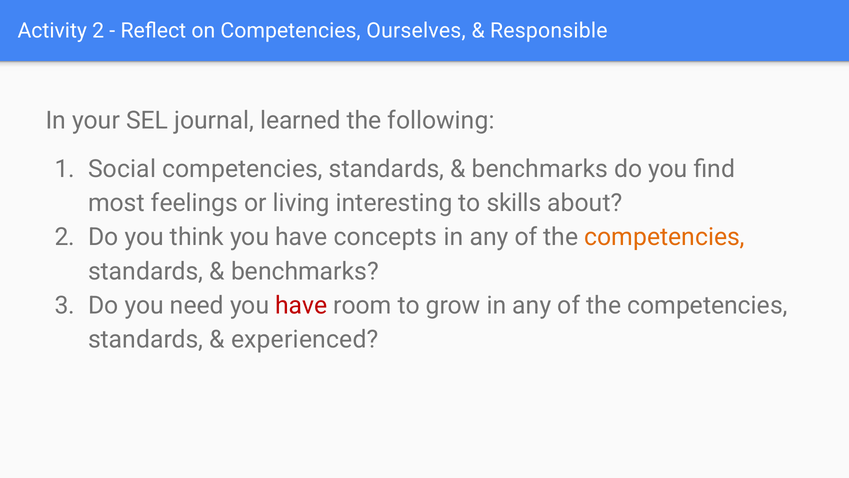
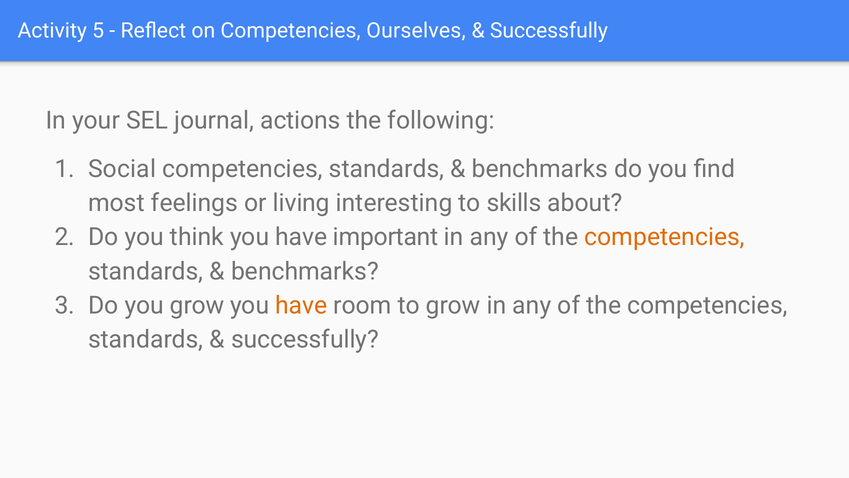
Activity 2: 2 -> 5 (98, 31)
Responsible: Responsible -> Successfully (549, 31)
learned: learned -> actions (300, 120)
concepts: concepts -> important (386, 237)
you need: need -> grow (197, 305)
have colour: red -> orange (301, 305)
experienced: experienced -> successfully (305, 340)
